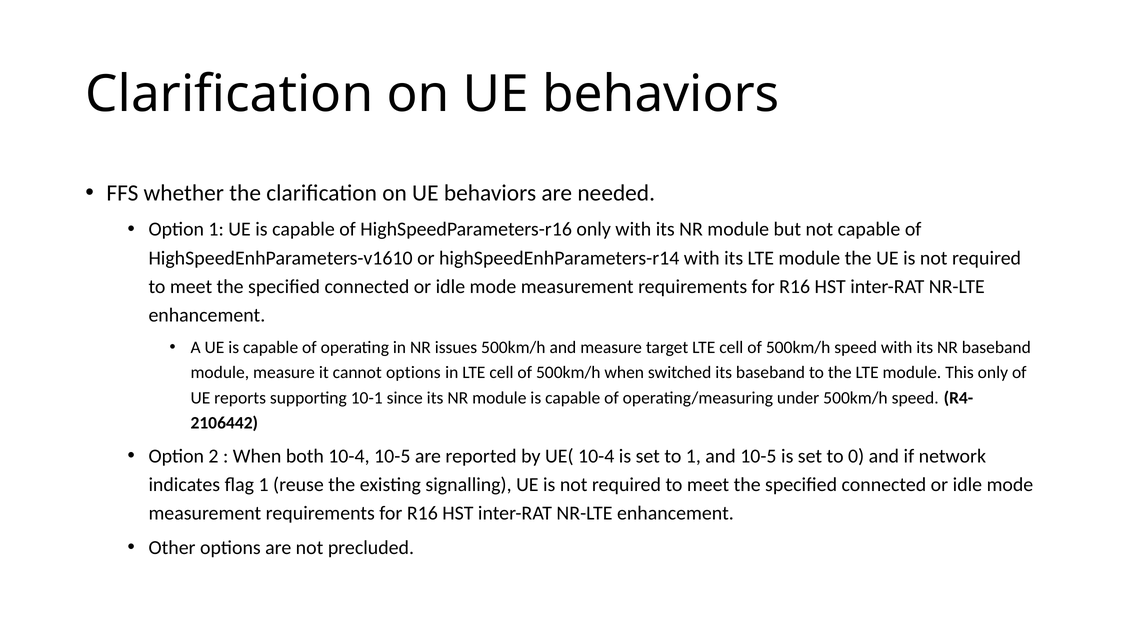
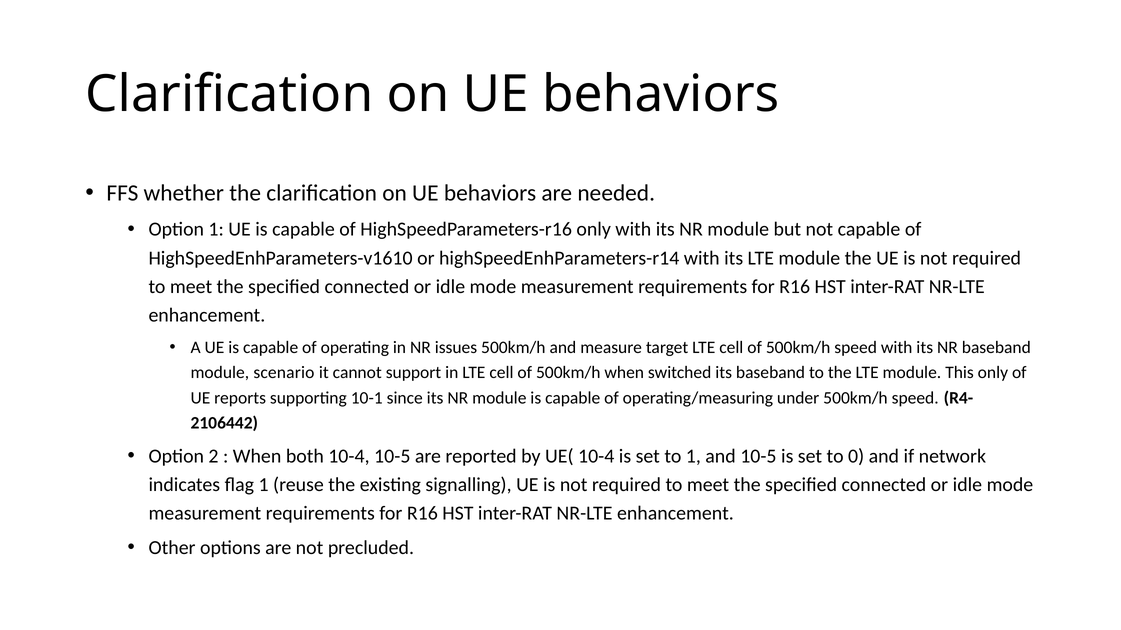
module measure: measure -> scenario (284, 373)
cannot options: options -> support (413, 373)
